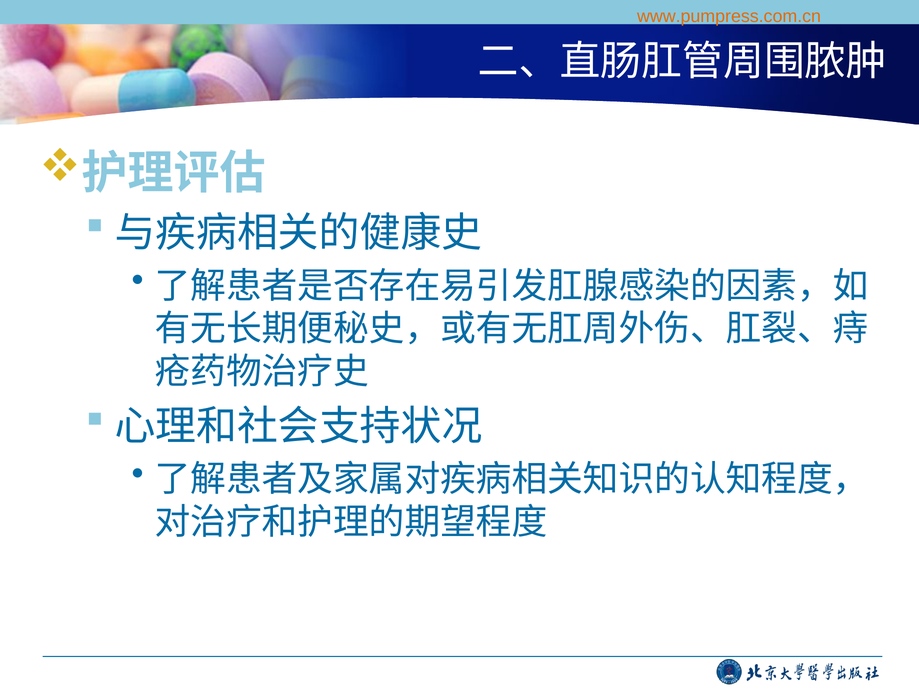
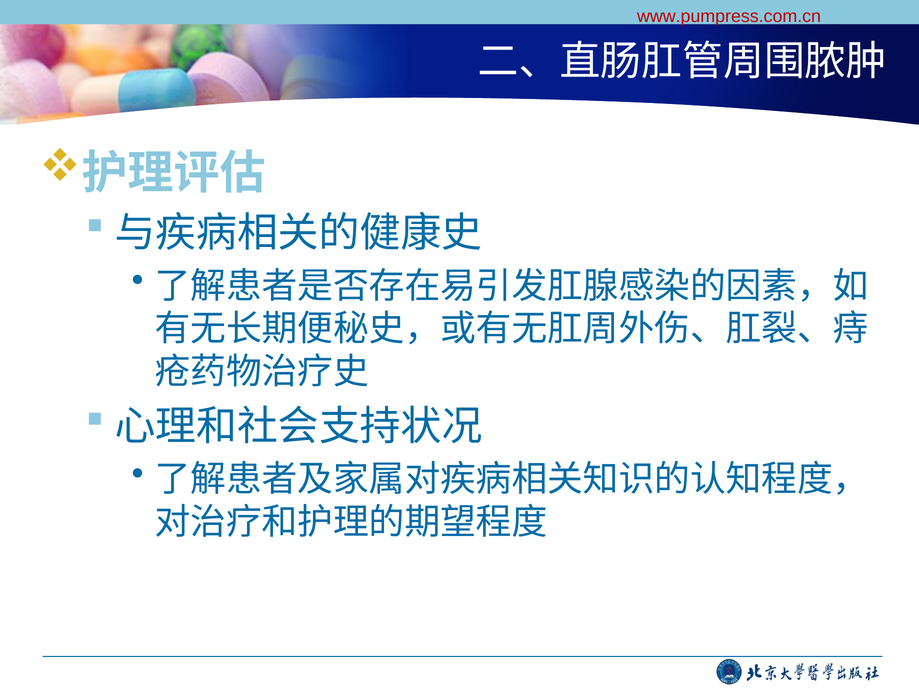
www.pumpress.com.cn colour: orange -> red (729, 16)
